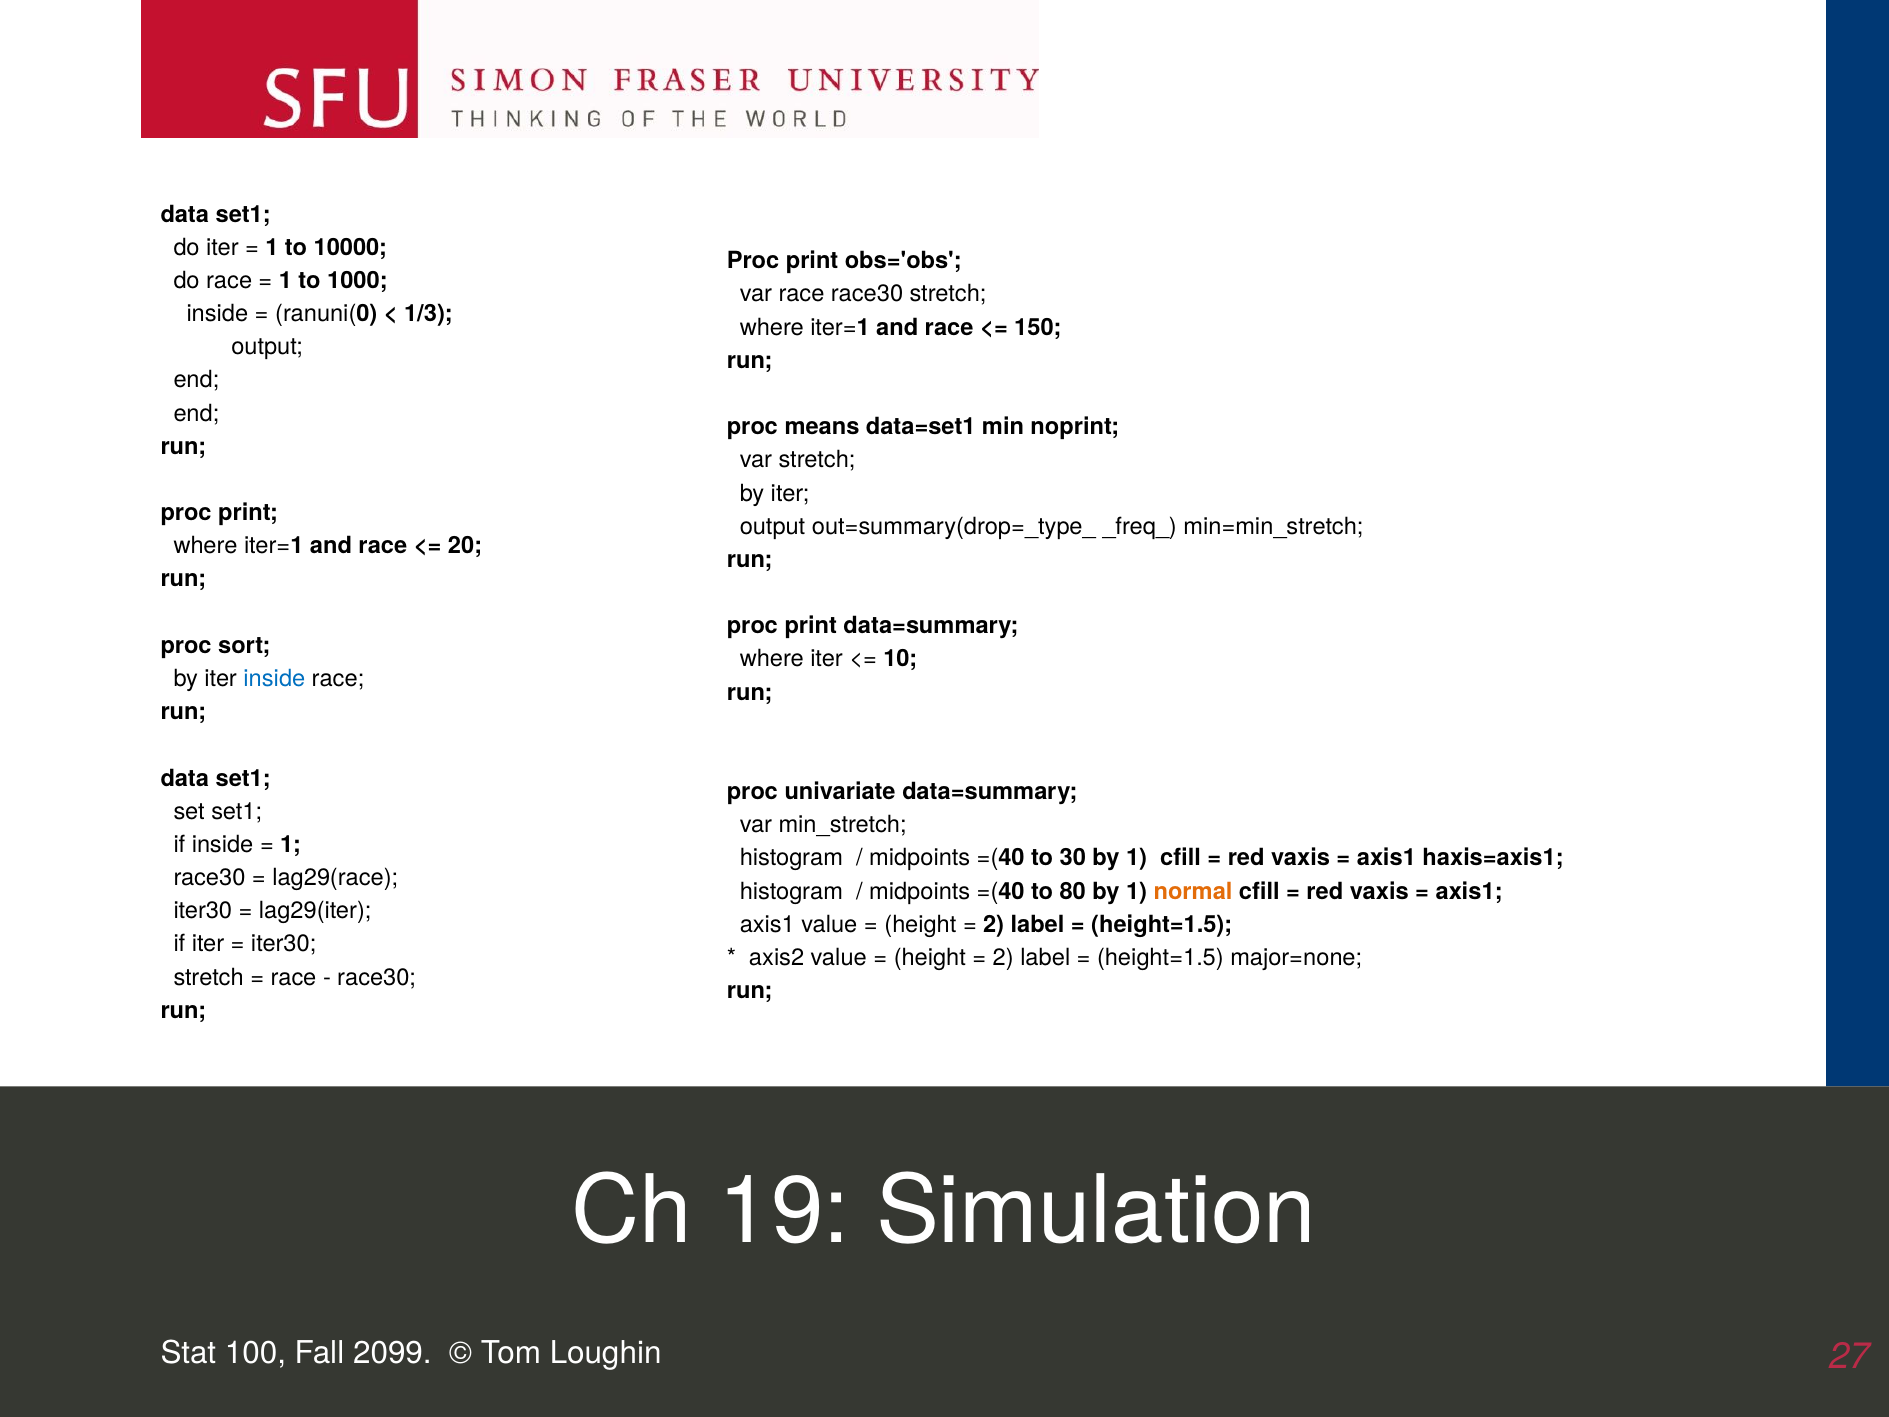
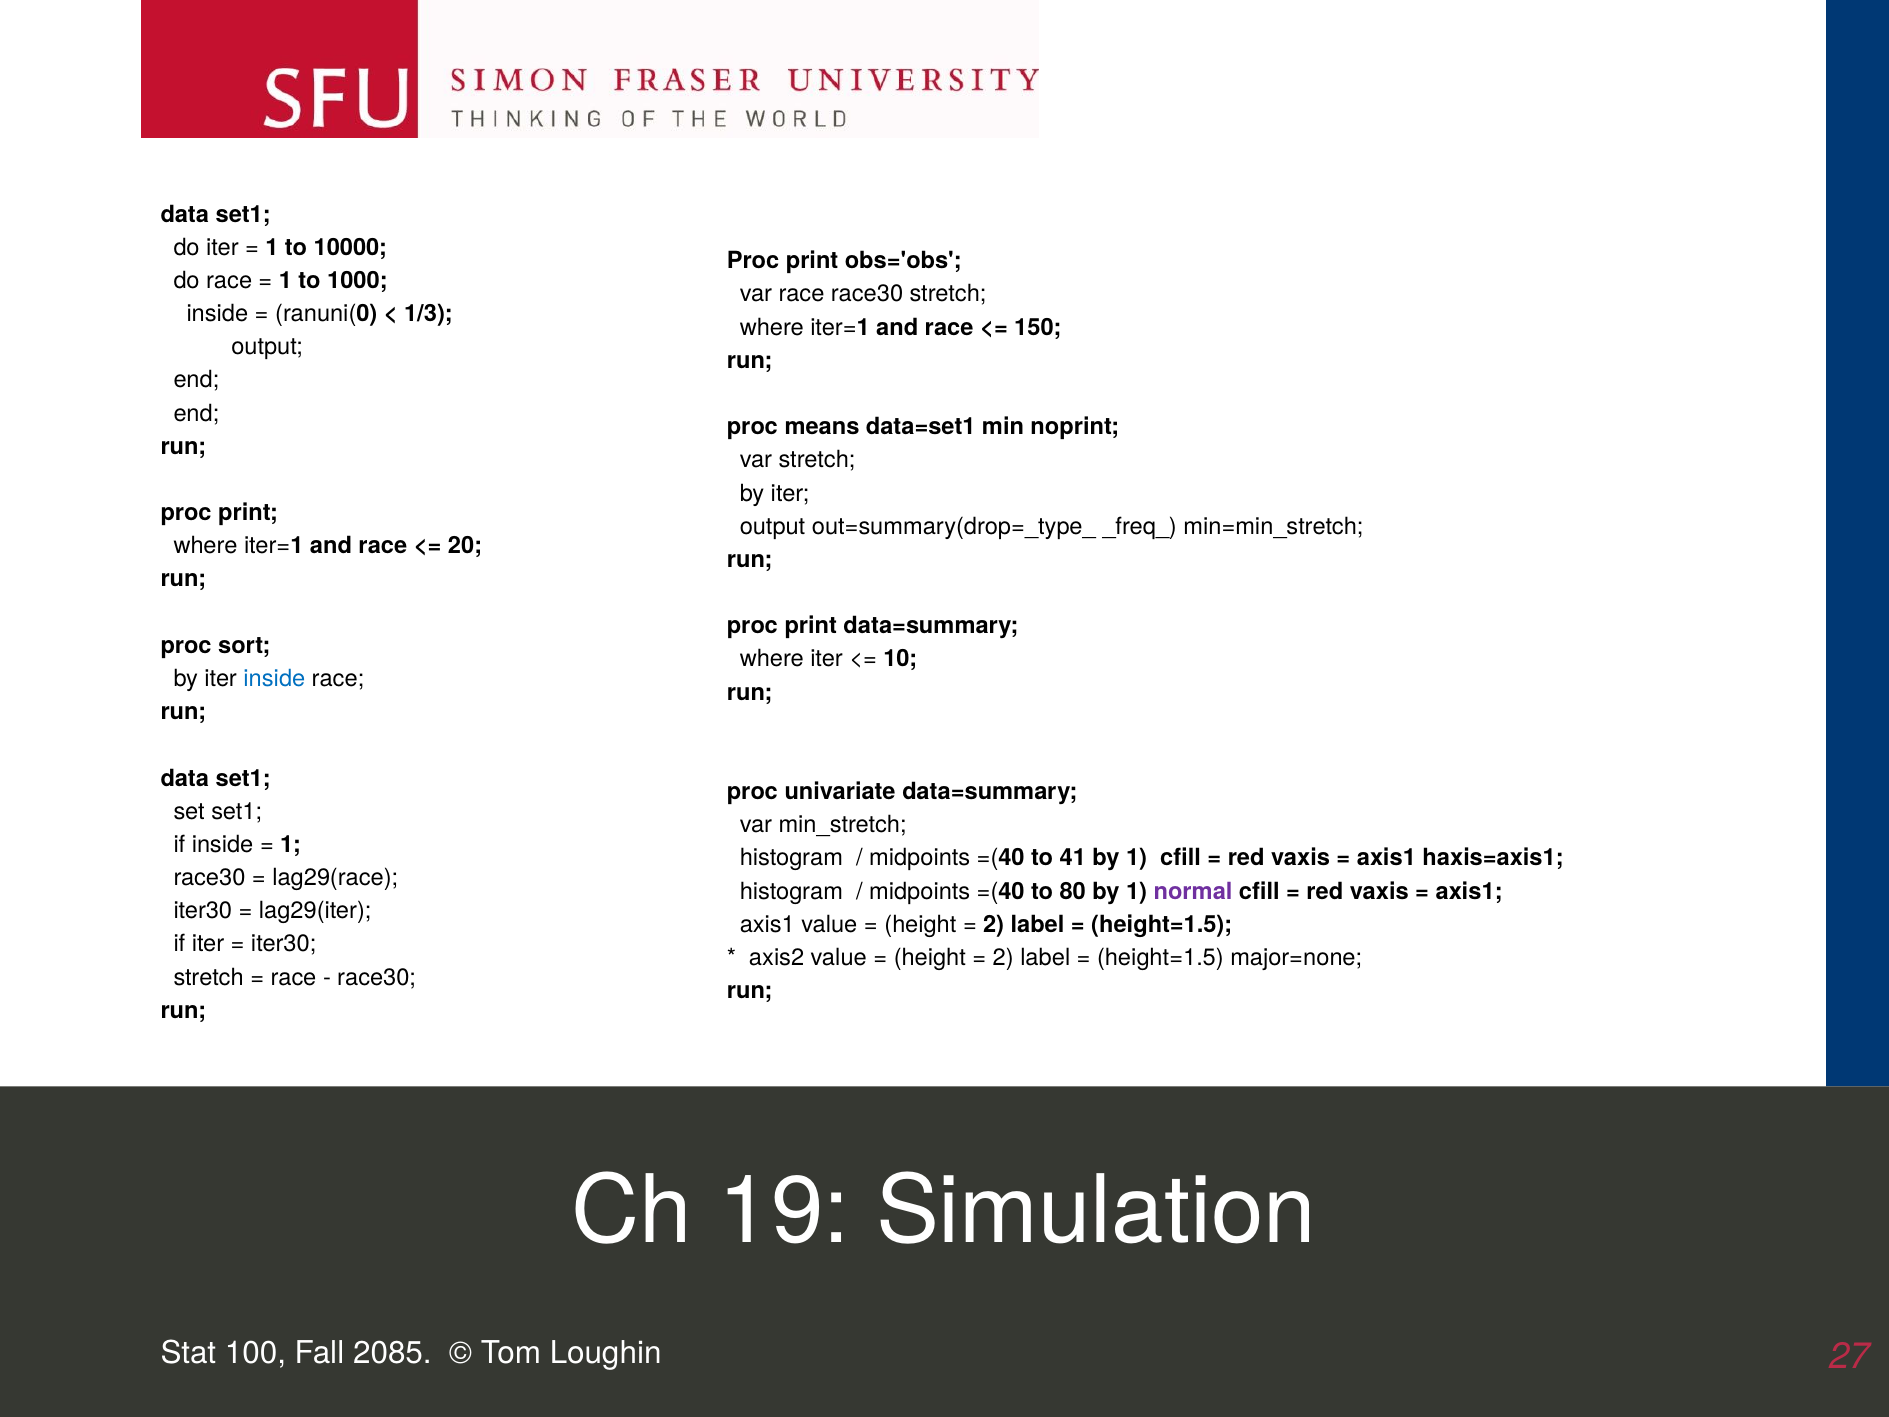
30: 30 -> 41 (1073, 858)
normal colour: orange -> purple (1193, 891)
2099: 2099 -> 2085 (392, 1353)
